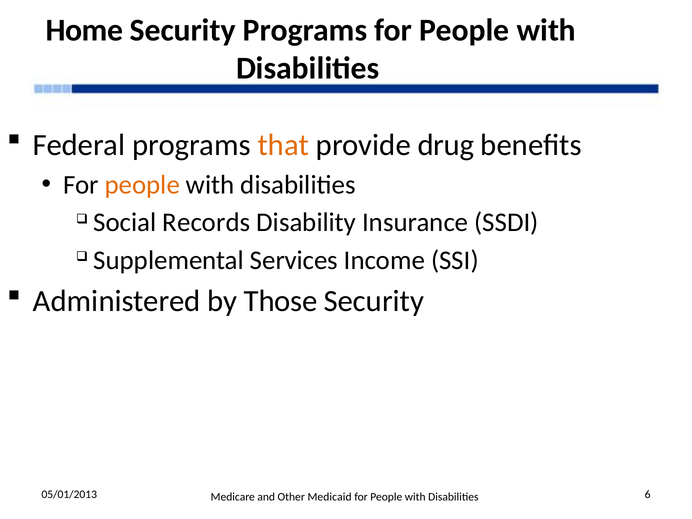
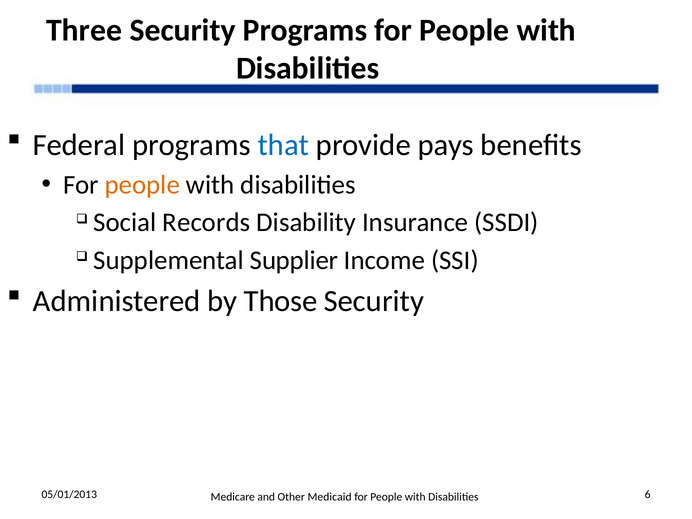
Home: Home -> Three (84, 30)
that colour: orange -> blue (283, 145)
drug: drug -> pays (446, 145)
Services: Services -> Supplier (294, 260)
